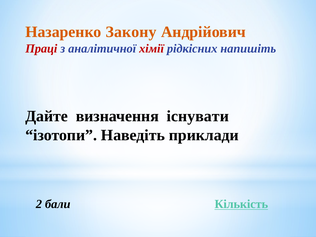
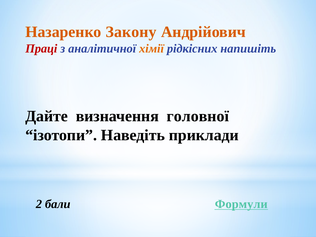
хімії colour: red -> orange (152, 48)
існувати: існувати -> головної (198, 116)
Кількість: Кількість -> Формули (241, 204)
